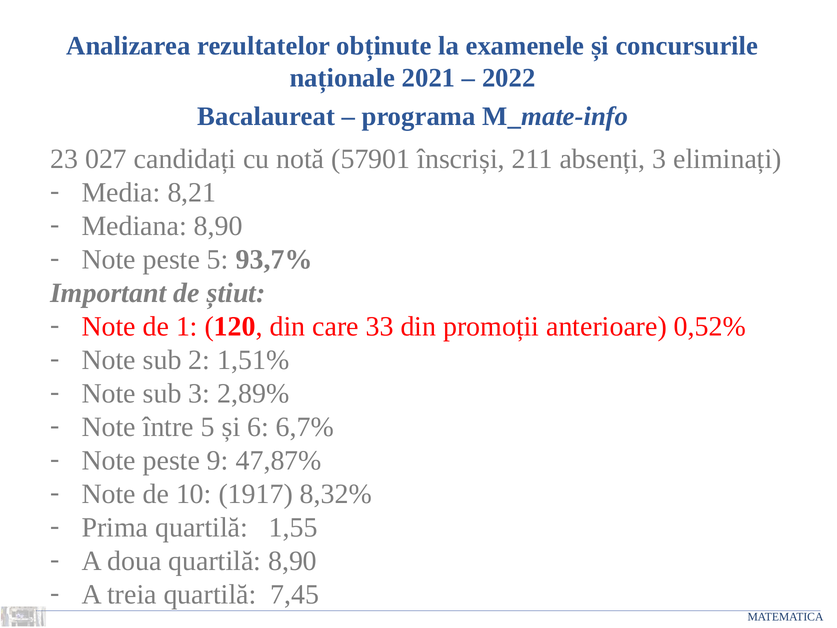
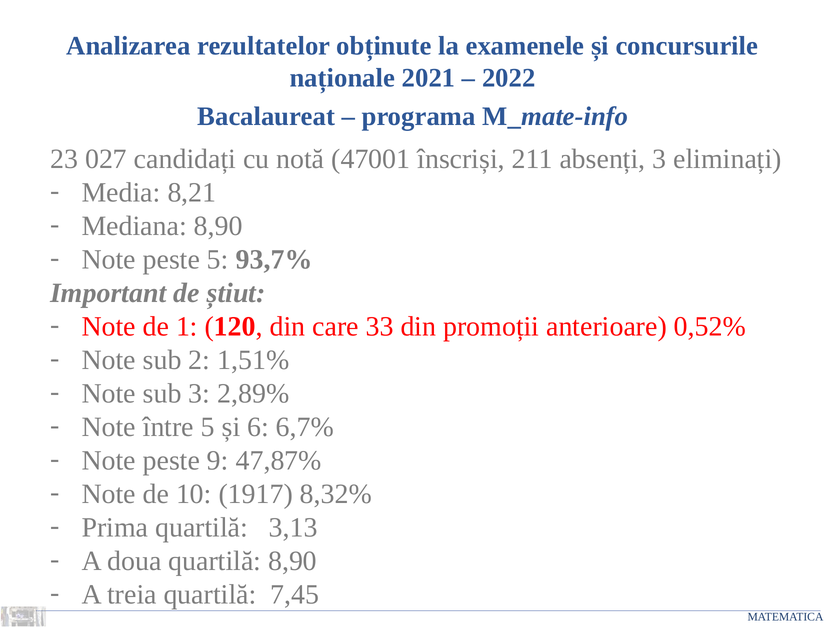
57901: 57901 -> 47001 (371, 159)
1,55: 1,55 -> 3,13 (293, 527)
